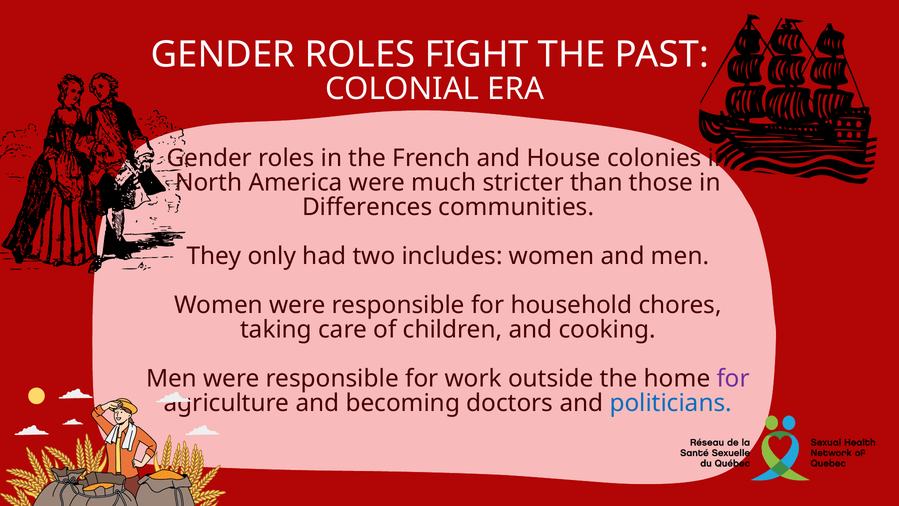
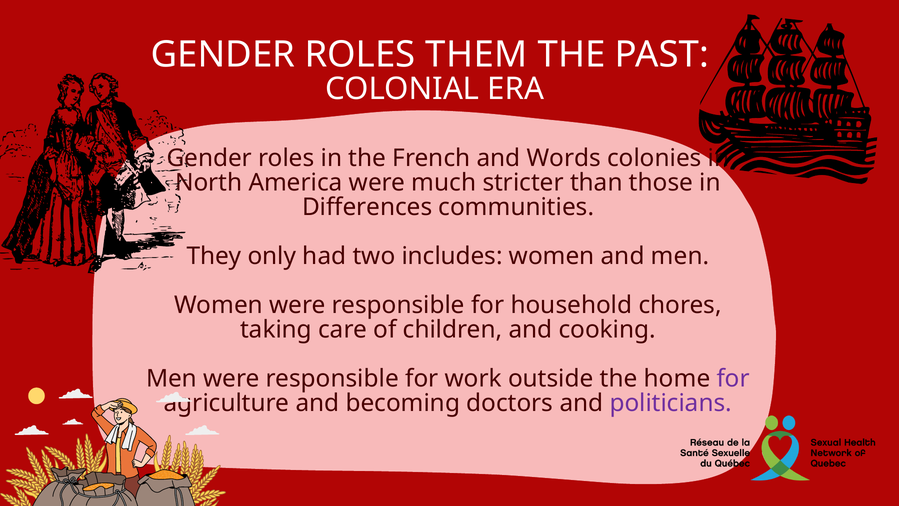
FIGHT: FIGHT -> THEM (476, 55)
House: House -> Words (564, 158)
politicians colour: blue -> purple (671, 403)
